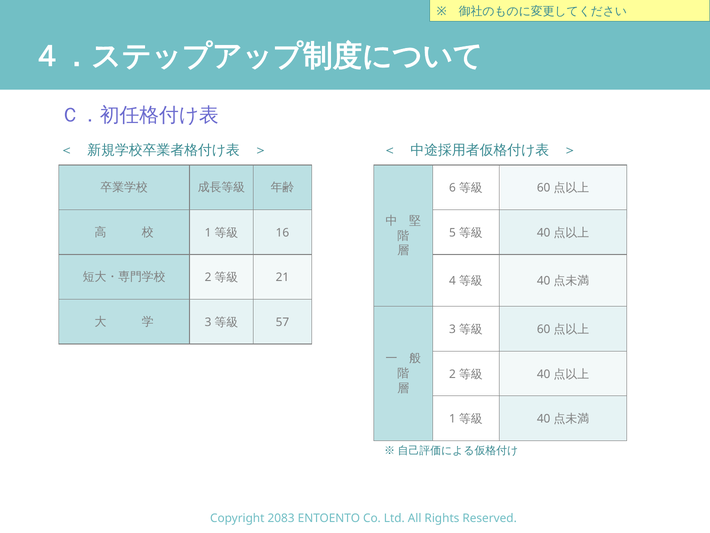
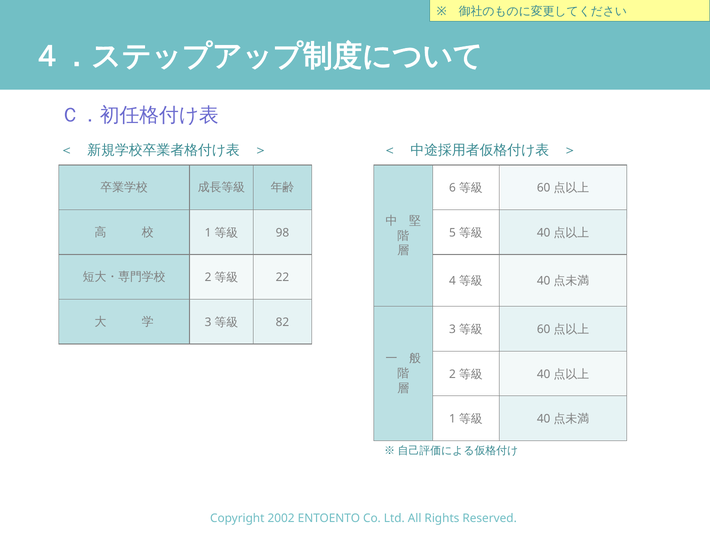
16: 16 -> 98 (282, 233)
21: 21 -> 22 (282, 277)
57: 57 -> 82 (282, 322)
2083: 2083 -> 2002 (281, 518)
